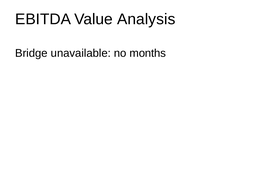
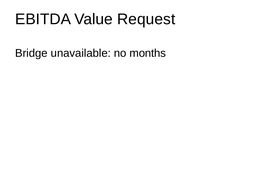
Analysis: Analysis -> Request (146, 19)
